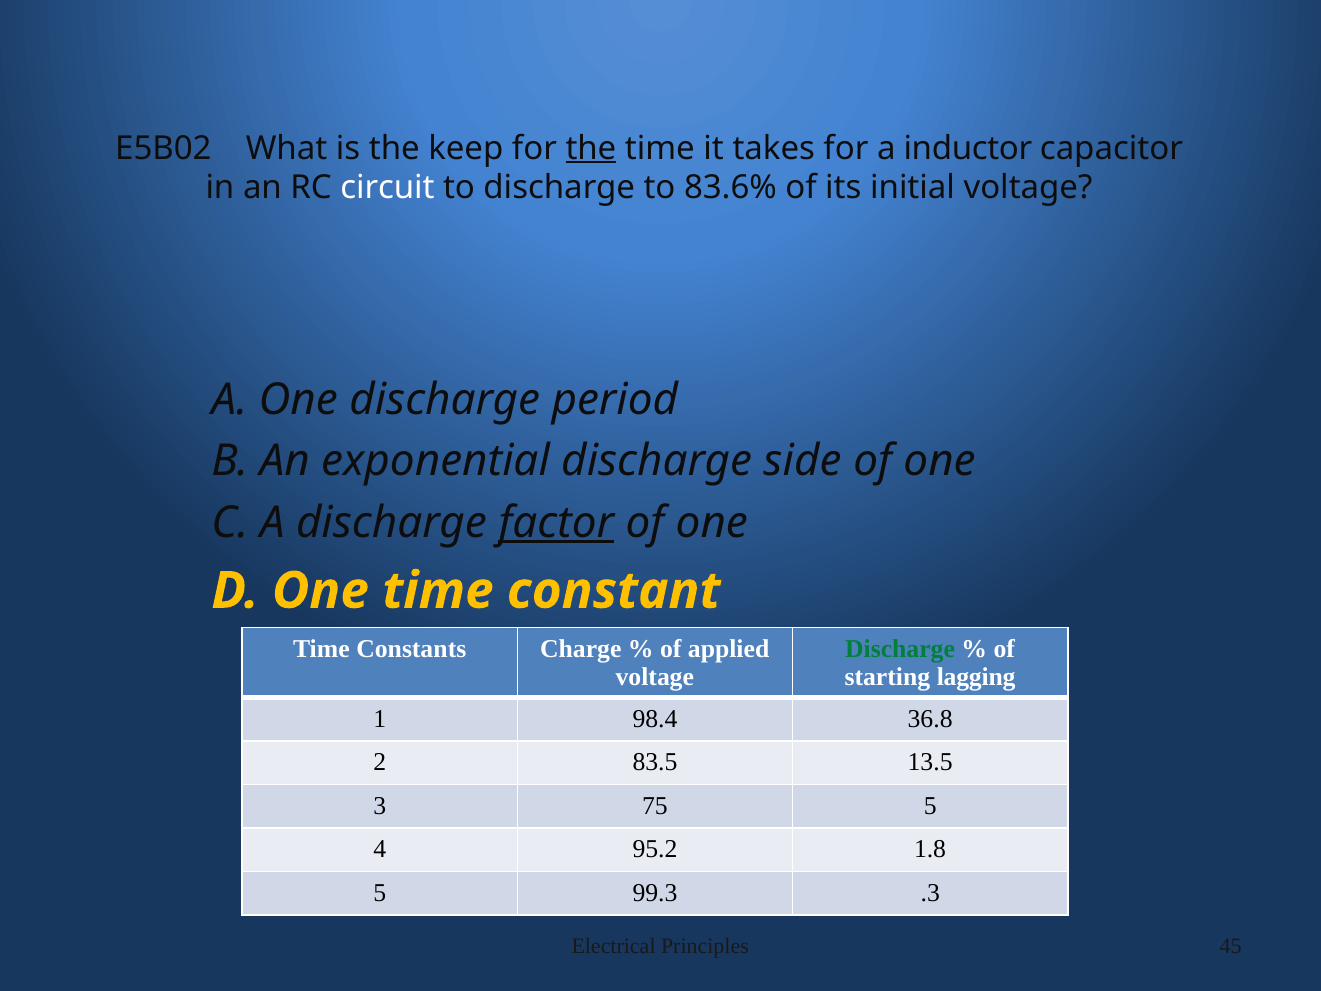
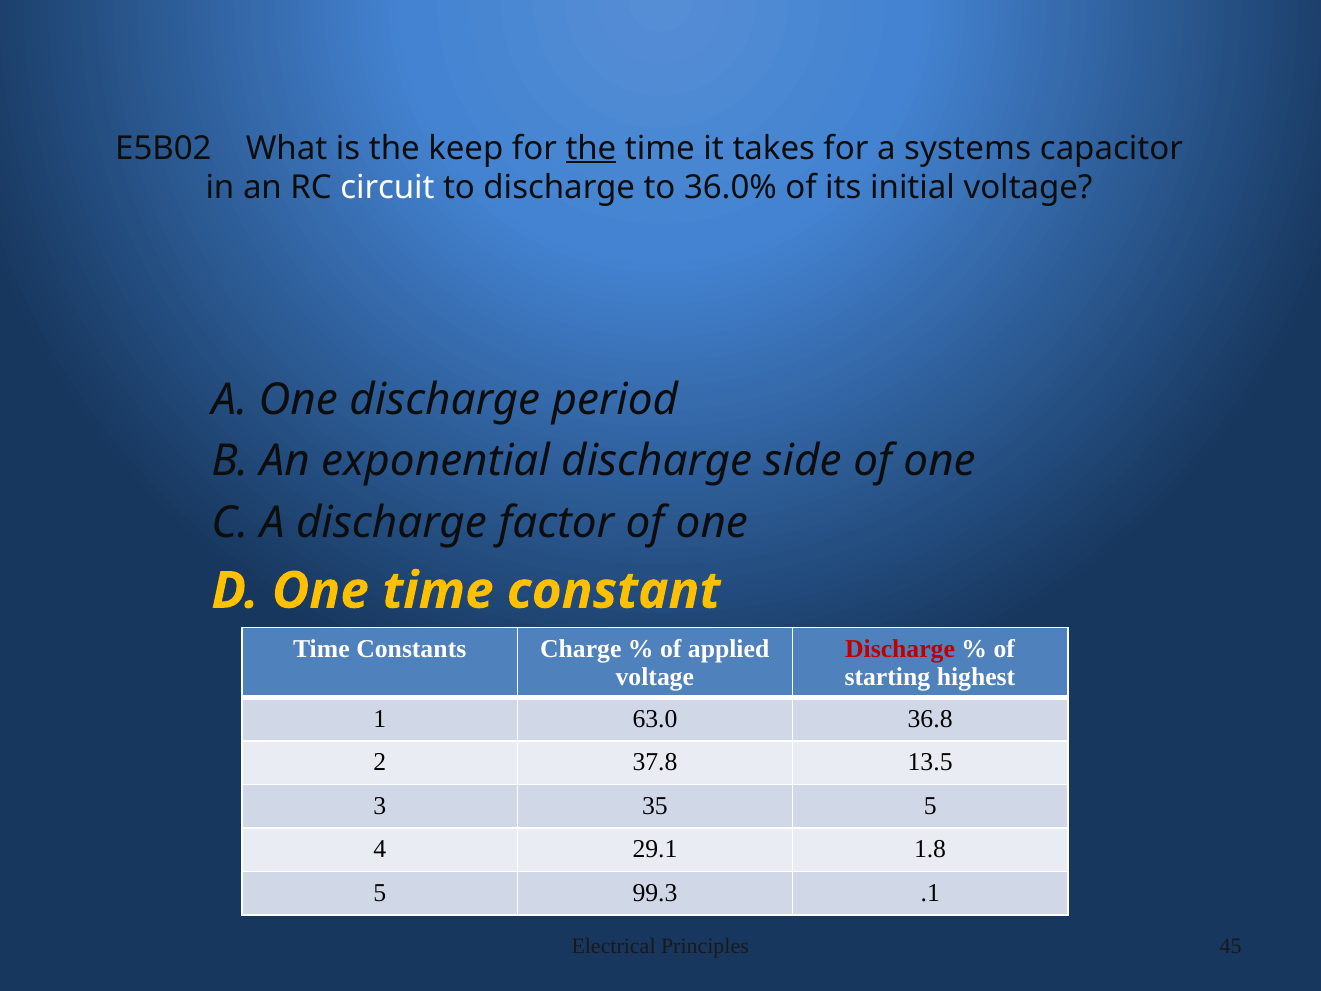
inductor: inductor -> systems (968, 148)
83.6%: 83.6% -> 36.0% (730, 188)
factor underline: present -> none (556, 523)
Discharge colour: green -> red (900, 648)
lagging: lagging -> highest (976, 677)
98.4: 98.4 -> 63.0 (655, 719)
83.5: 83.5 -> 37.8 (655, 762)
75: 75 -> 35 (655, 805)
95.2: 95.2 -> 29.1 (655, 849)
.3: .3 -> .1 (930, 892)
